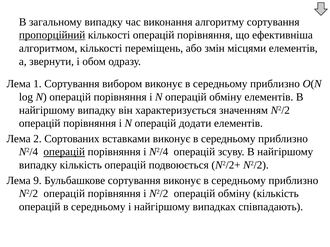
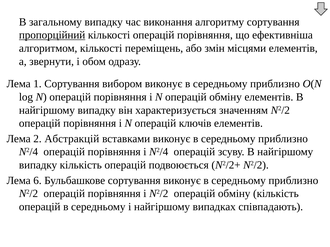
додати: додати -> ключів (195, 124)
Сортованих: Сортованих -> Абстракцій (72, 139)
операцій underline: present -> none (64, 152)
9: 9 -> 6 (37, 181)
